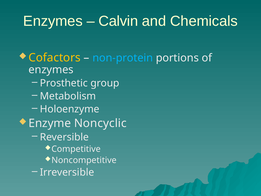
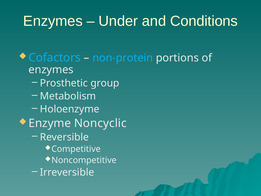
Calvin: Calvin -> Under (118, 21)
Chemicals: Chemicals -> Conditions (204, 21)
Cofactors colour: yellow -> light blue (55, 58)
